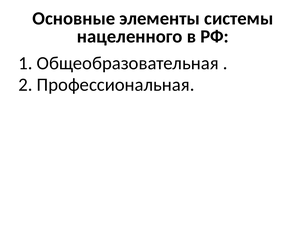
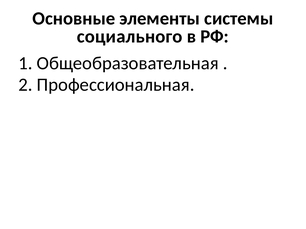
нацеленного: нацеленного -> социального (130, 37)
